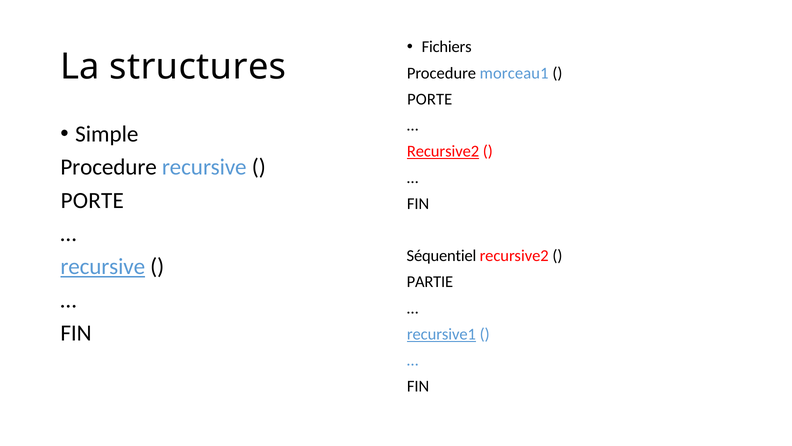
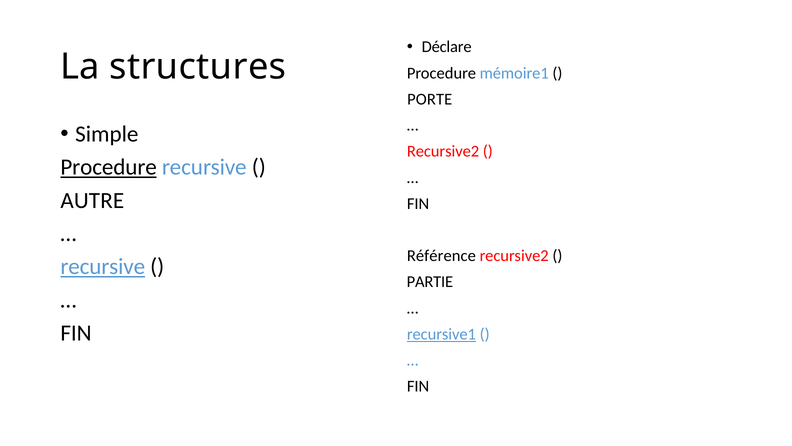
Fichiers: Fichiers -> Déclare (447, 47)
morceau1: morceau1 -> mémoire1 (514, 73)
Recursive2 underline: present -> none (443, 151)
Procedure underline: none -> present (109, 167)
PORTE: PORTE -> AUTRE (92, 200)
Séquentiel: Séquentiel -> Référence (441, 256)
